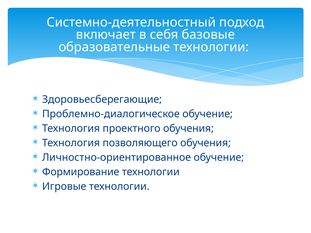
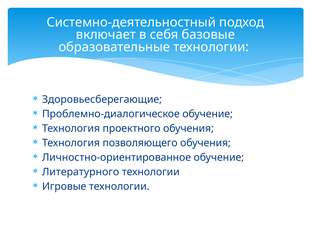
Формирование: Формирование -> Литературного (81, 172)
